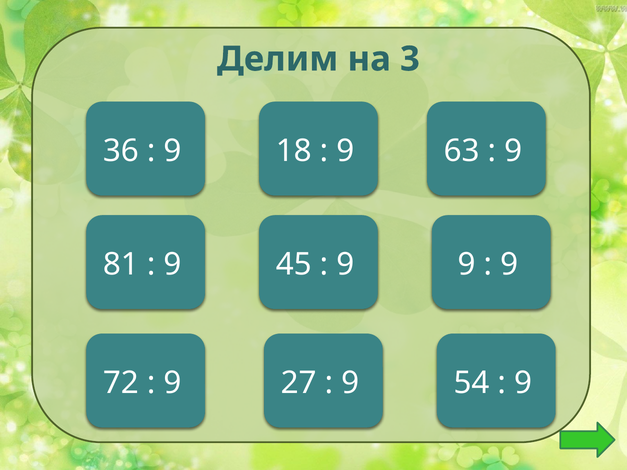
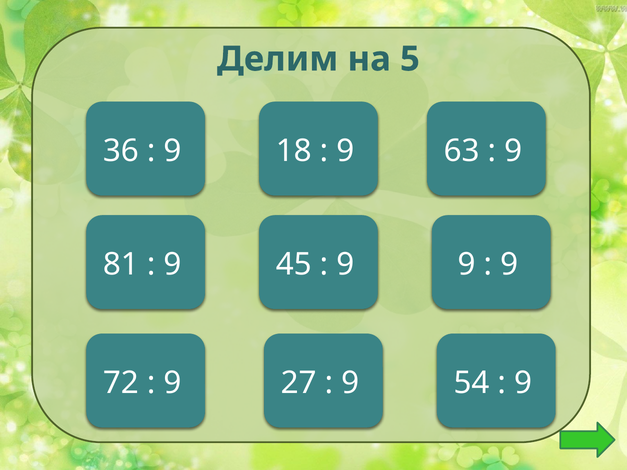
на 3: 3 -> 5 (410, 59)
